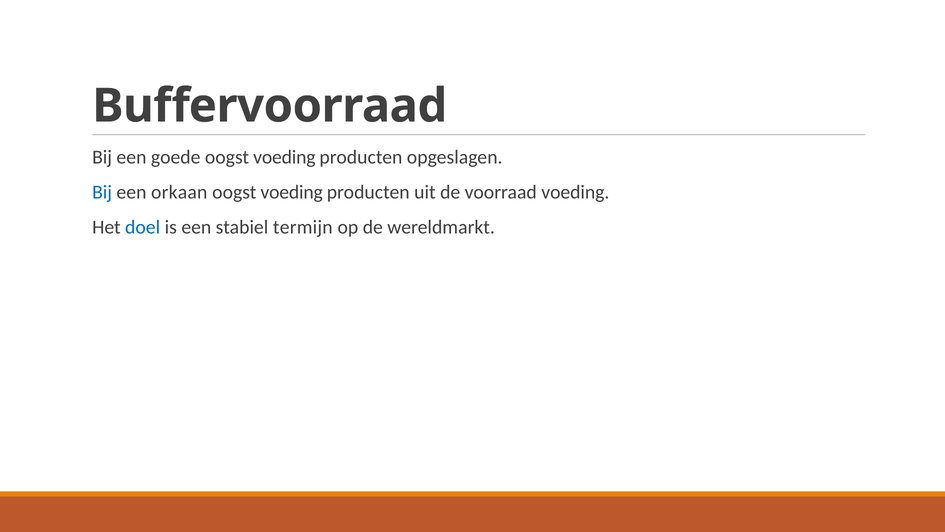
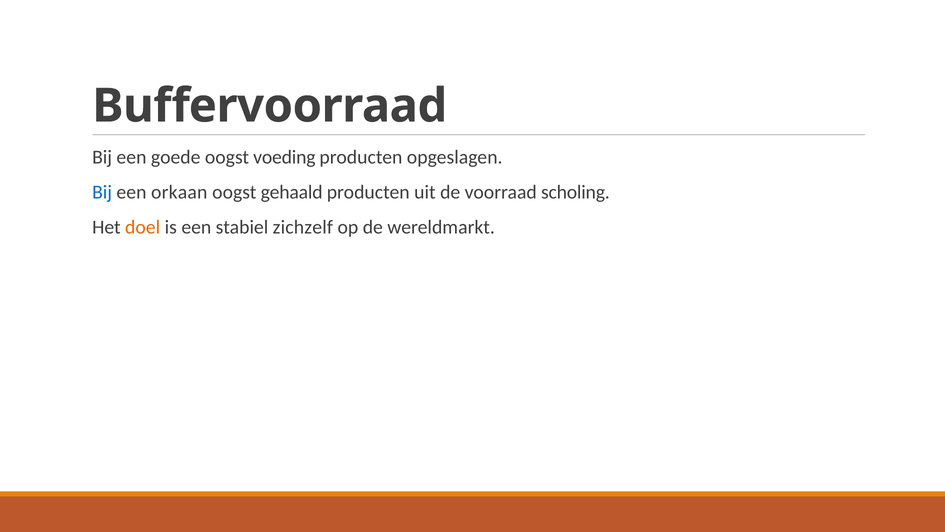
voeding: voeding -> gehaald (292, 192)
voorraad voeding: voeding -> scholing (575, 192)
doel colour: blue -> orange (143, 227)
termijn: termijn -> zichzelf (303, 227)
